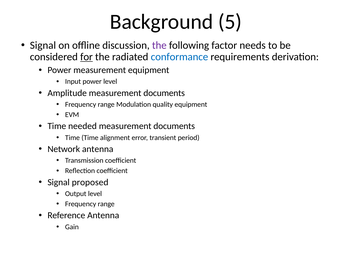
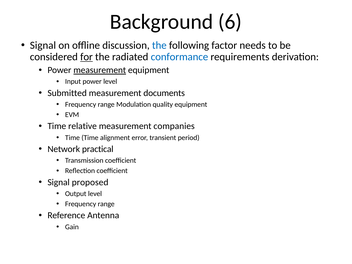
5: 5 -> 6 (230, 22)
the colour: purple -> blue (159, 45)
measurement underline: none -> present (100, 70)
Amplitude: Amplitude -> Submitted (67, 93)
needed: needed -> relative (82, 126)
documents: documents -> companies (174, 126)
Network antenna: antenna -> practical (98, 149)
